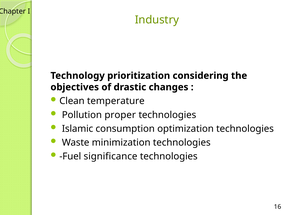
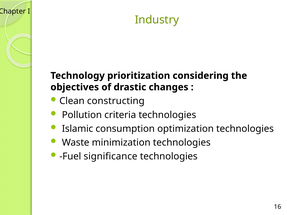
temperature: temperature -> constructing (116, 101)
proper: proper -> criteria (120, 115)
